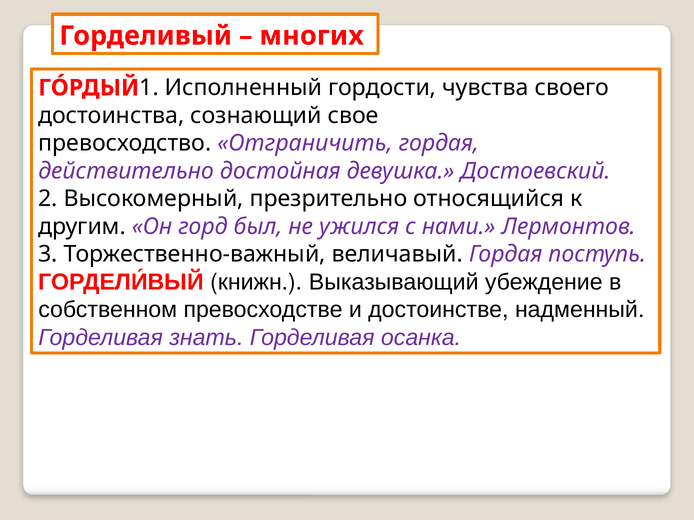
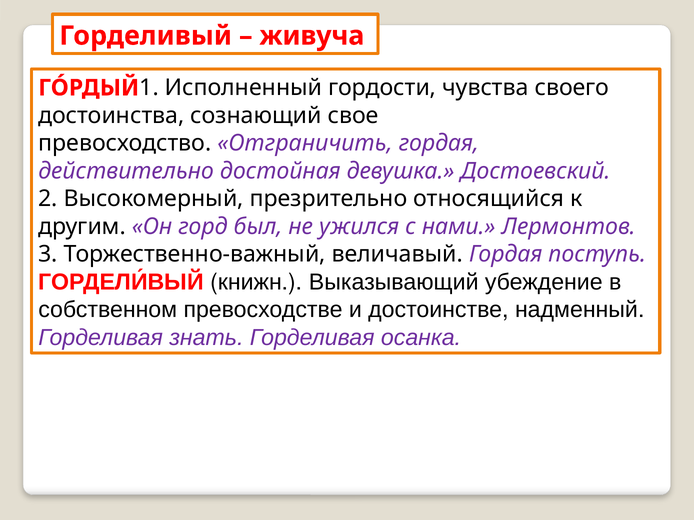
многих: многих -> живуча (312, 36)
